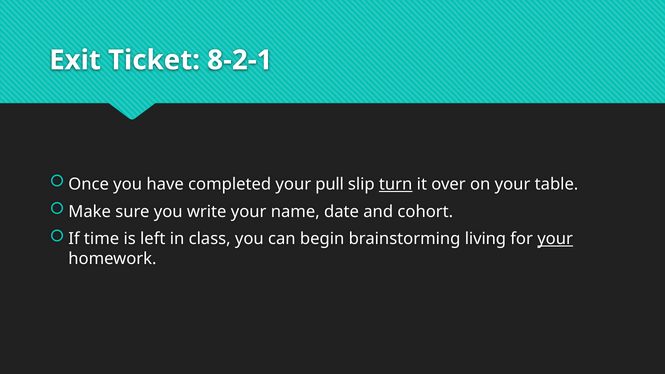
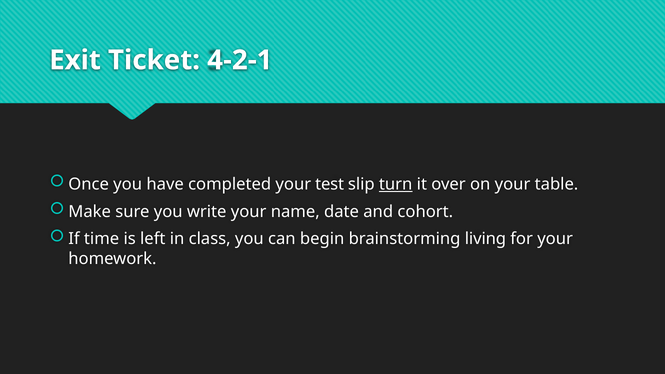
8-2-1: 8-2-1 -> 4-2-1 (240, 60)
pull: pull -> test (330, 184)
your underline: present -> none (555, 239)
